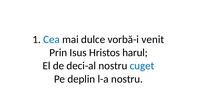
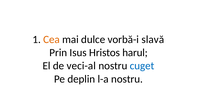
Cea colour: blue -> orange (52, 39)
venit: venit -> slavă (153, 39)
deci-al: deci-al -> veci-al (81, 66)
